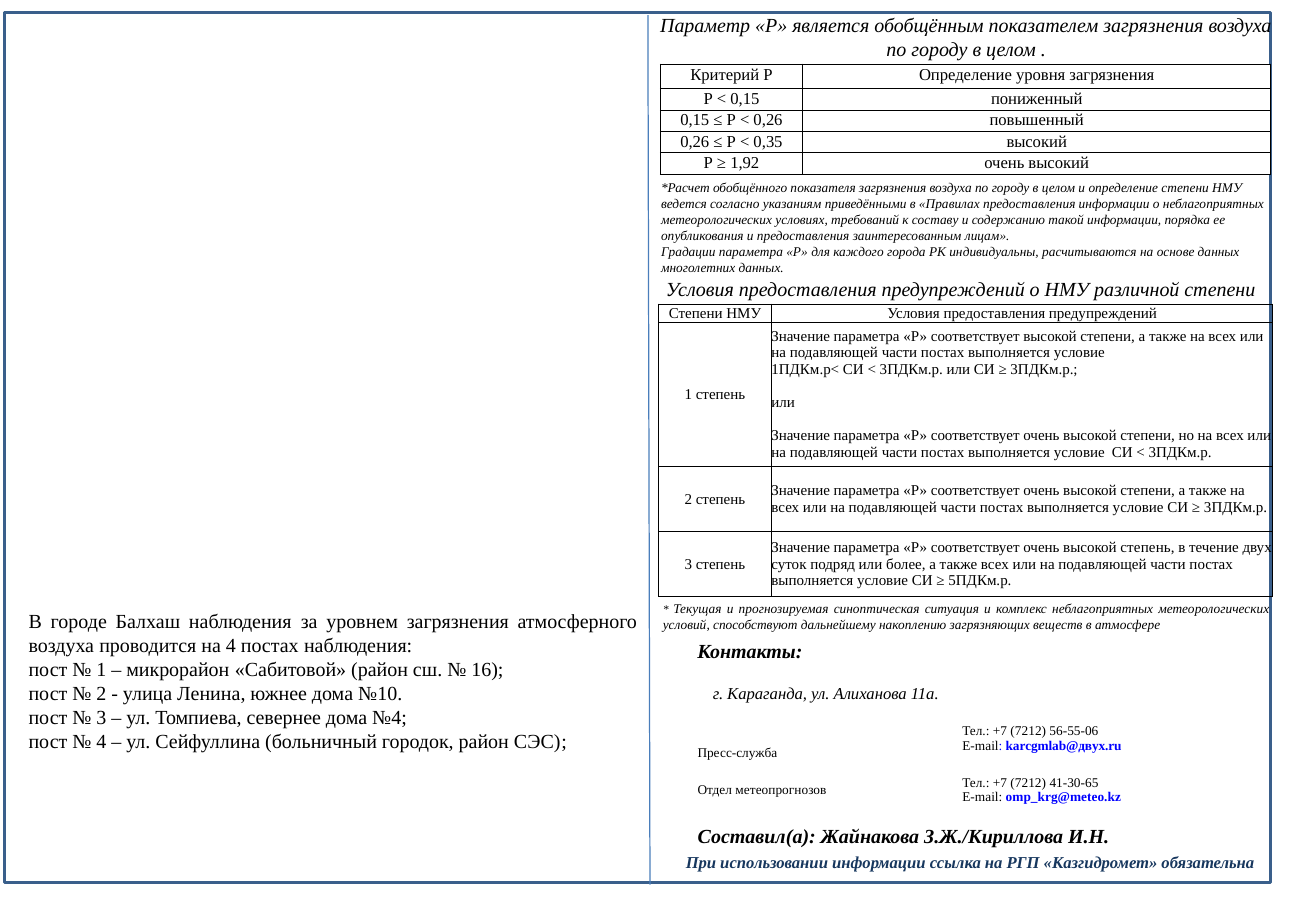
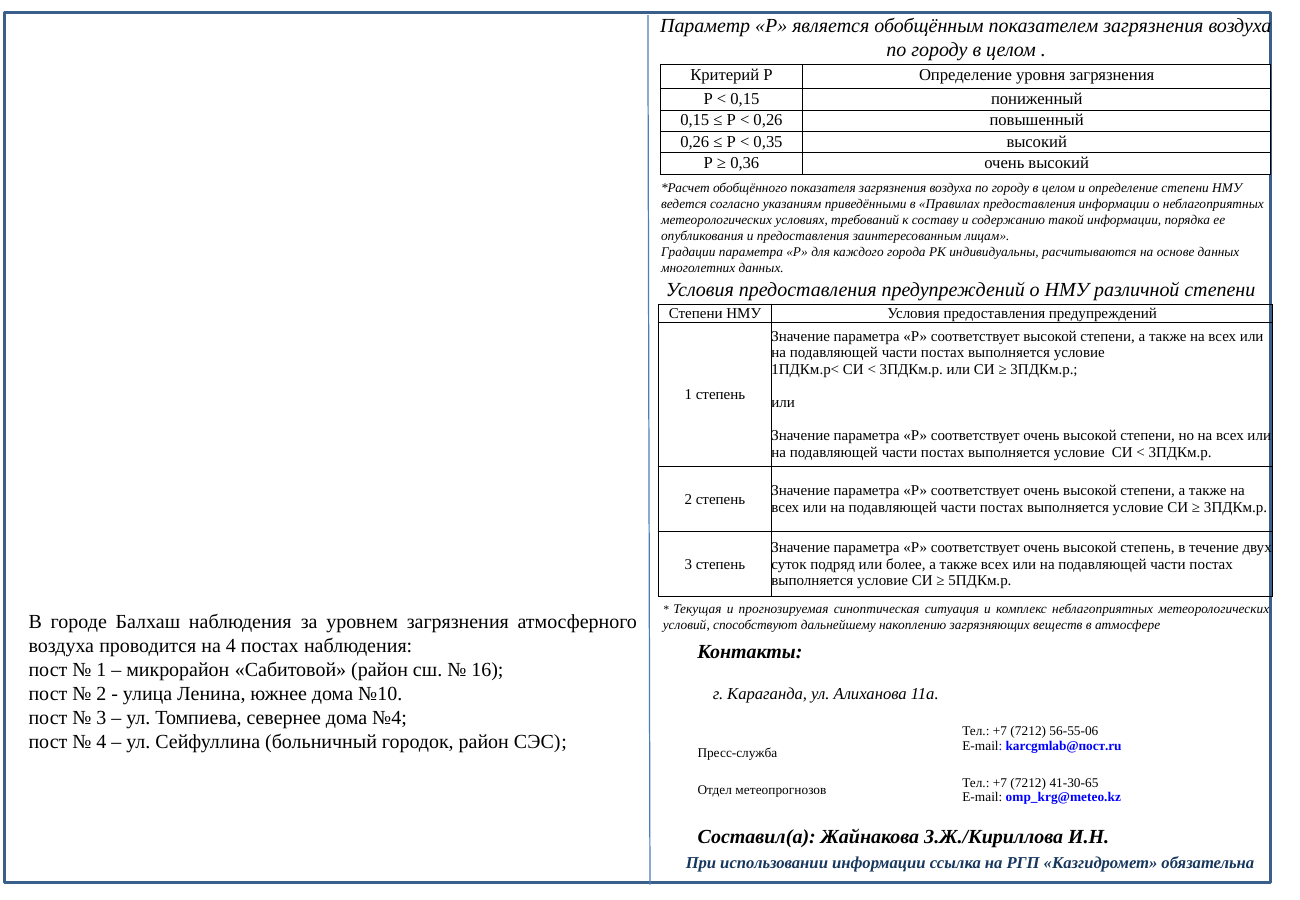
1,92: 1,92 -> 0,36 (745, 163)
karcgmlab@двух.ru: karcgmlab@двух.ru -> karcgmlab@пост.ru (1064, 746)
